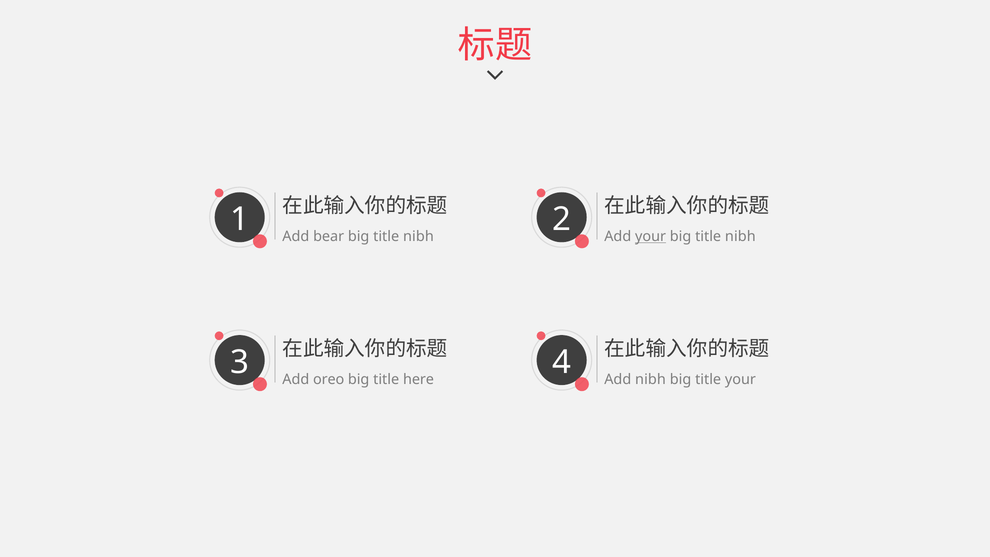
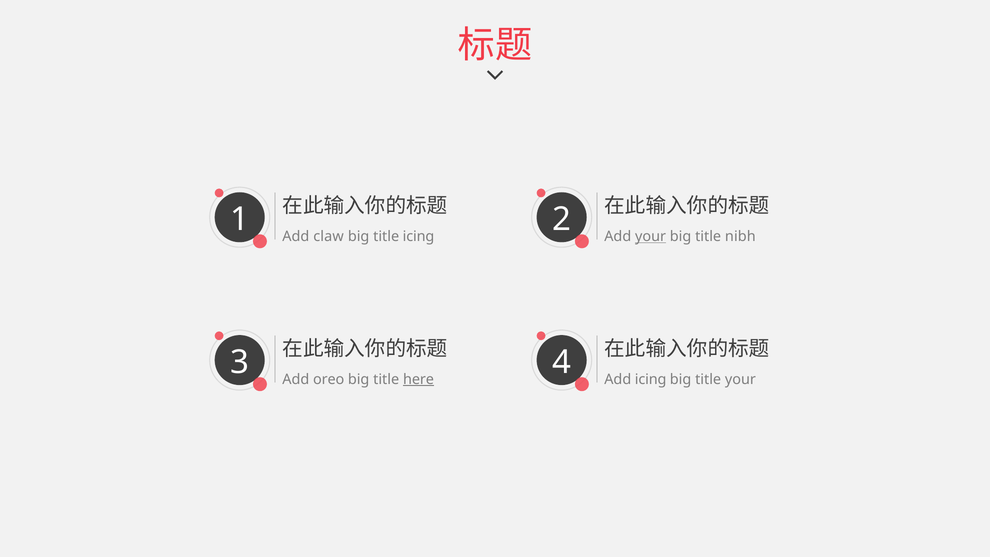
bear: bear -> claw (329, 237)
nibh: nibh -> icing (419, 237)
here underline: none -> present (419, 379)
Add nibh: nibh -> icing (651, 379)
